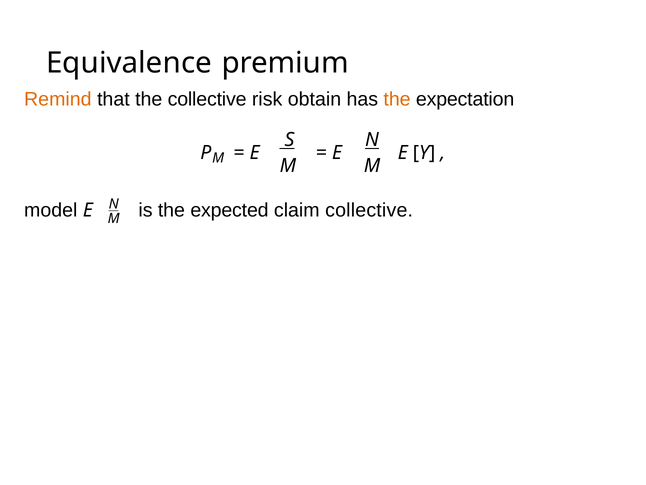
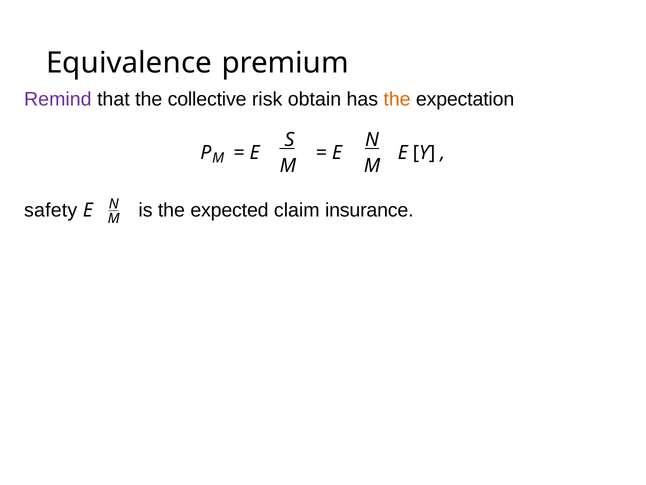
Remind colour: orange -> purple (58, 99)
model: model -> safety (51, 210)
claim collective: collective -> insurance (369, 210)
